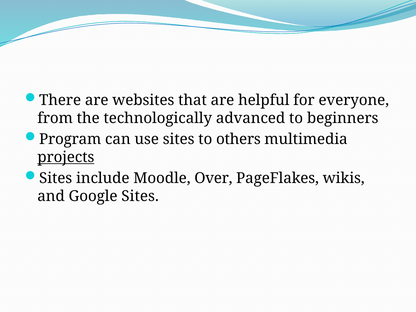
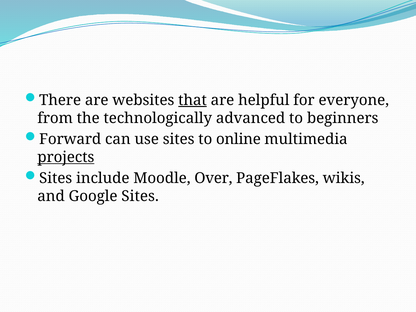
that underline: none -> present (193, 100)
Program: Program -> Forward (70, 139)
others: others -> online (238, 139)
